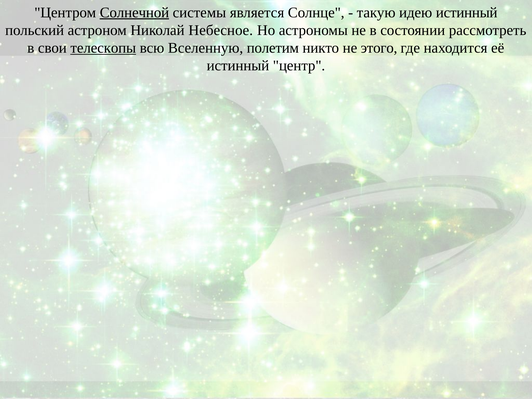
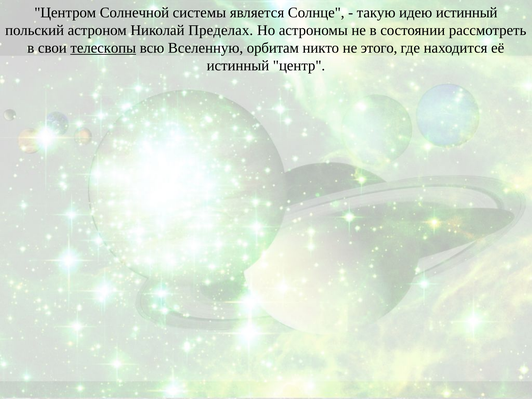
Солнечной underline: present -> none (134, 13)
Небесное: Небесное -> Пределах (221, 30)
полетим: полетим -> орбитам (273, 48)
